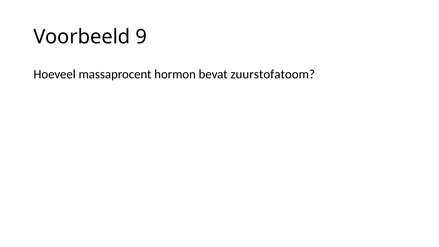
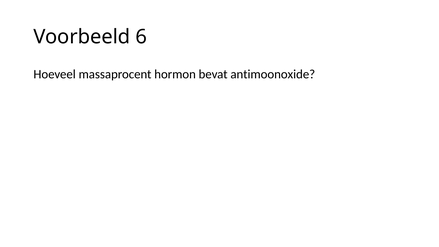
9: 9 -> 6 (141, 37)
zuurstofatoom: zuurstofatoom -> antimoonoxide (273, 74)
